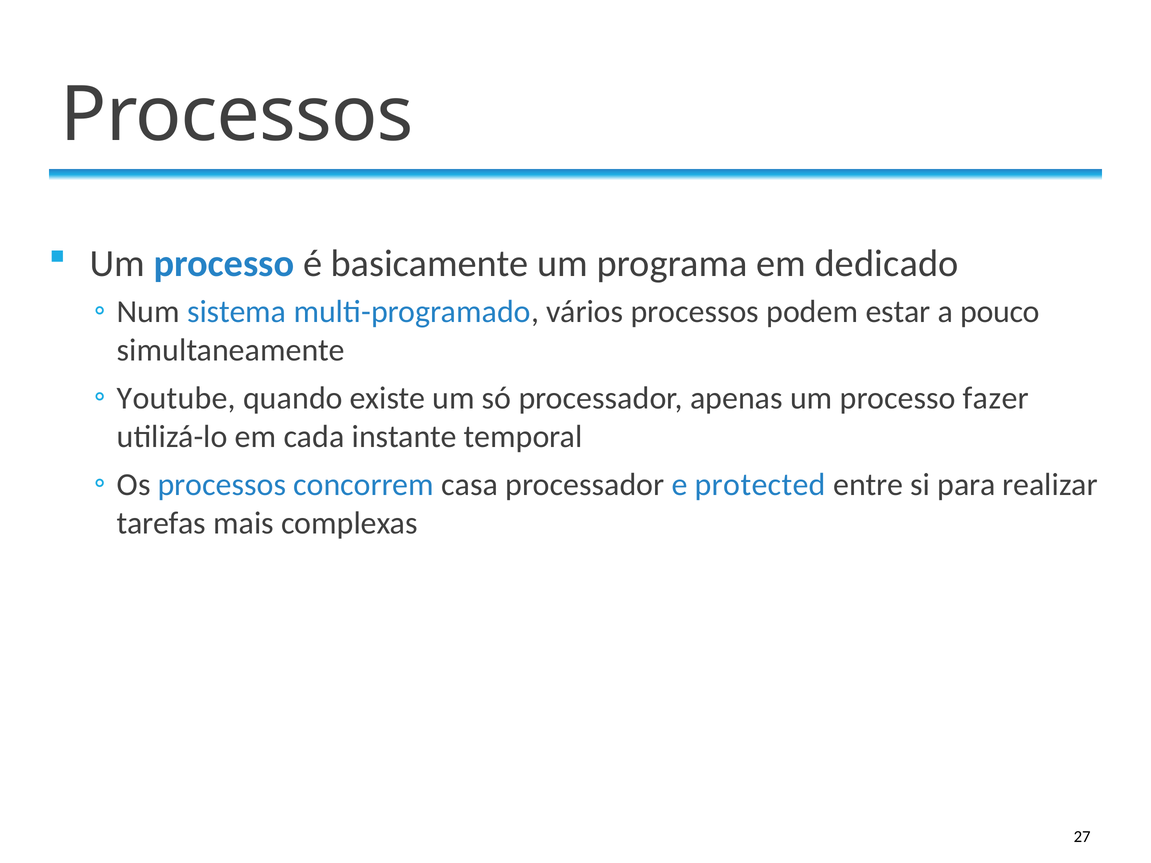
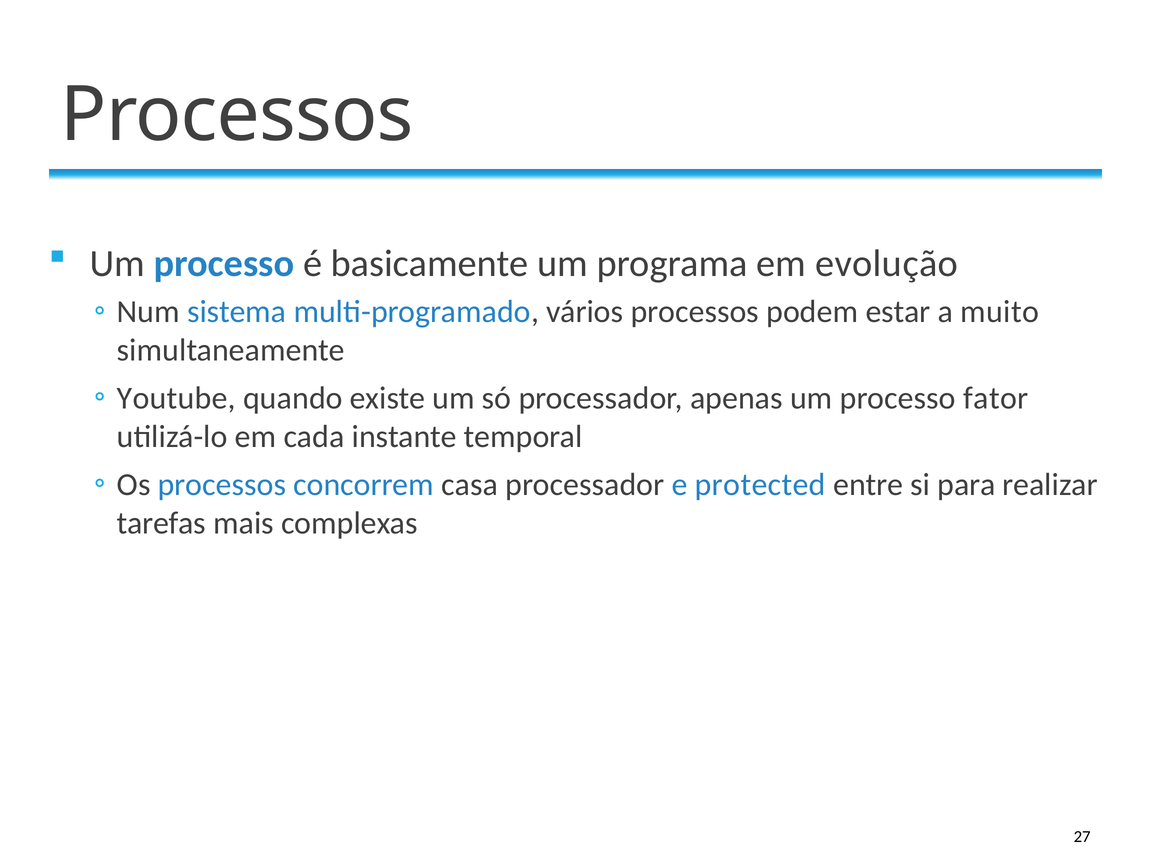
dedicado: dedicado -> evolução (887, 264)
pouco: pouco -> muito (1000, 312)
fazer: fazer -> fator (996, 398)
